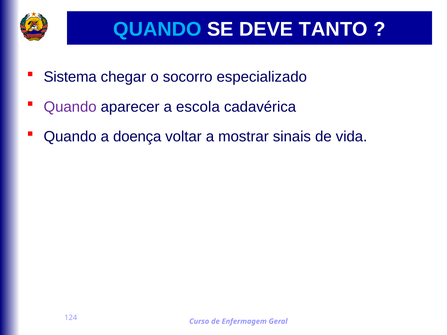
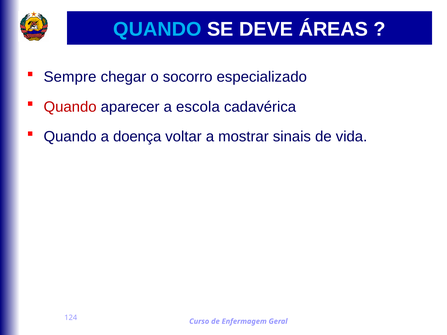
TANTO: TANTO -> ÁREAS (333, 29)
Sistema: Sistema -> Sempre (70, 77)
Quando colour: purple -> red (70, 107)
